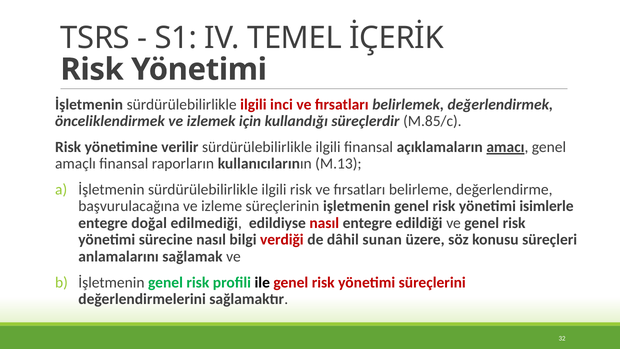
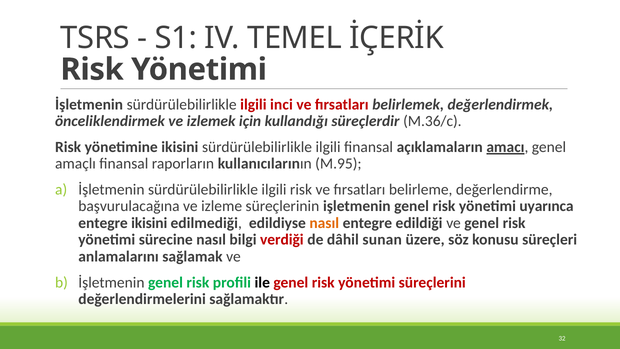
M.85/c: M.85/c -> M.36/c (432, 121)
yönetimine verilir: verilir -> ikisini (180, 147)
M.13: M.13 -> M.95 (338, 164)
isimlerle: isimlerle -> uyarınca (547, 206)
entegre doğal: doğal -> ikisini (149, 223)
nasıl colour: red -> orange (324, 223)
